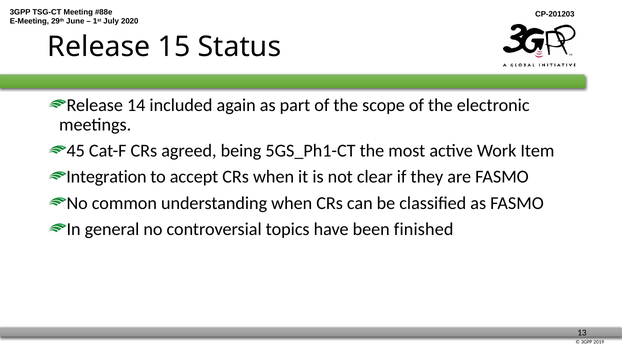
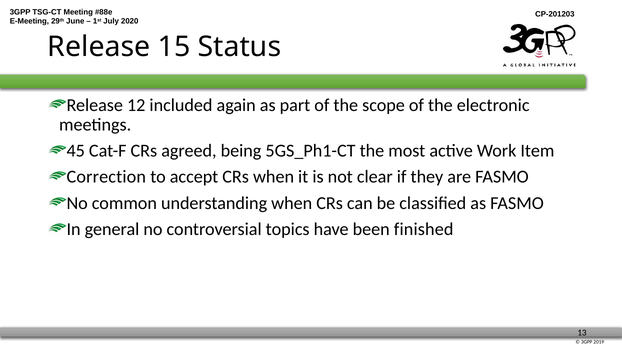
14: 14 -> 12 (136, 105)
Integration: Integration -> Correction (106, 177)
